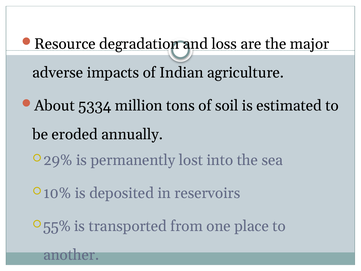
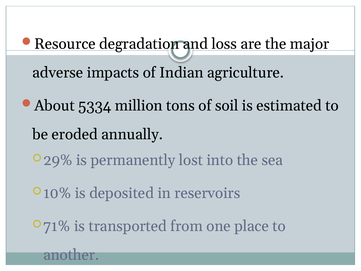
55%: 55% -> 71% (57, 226)
